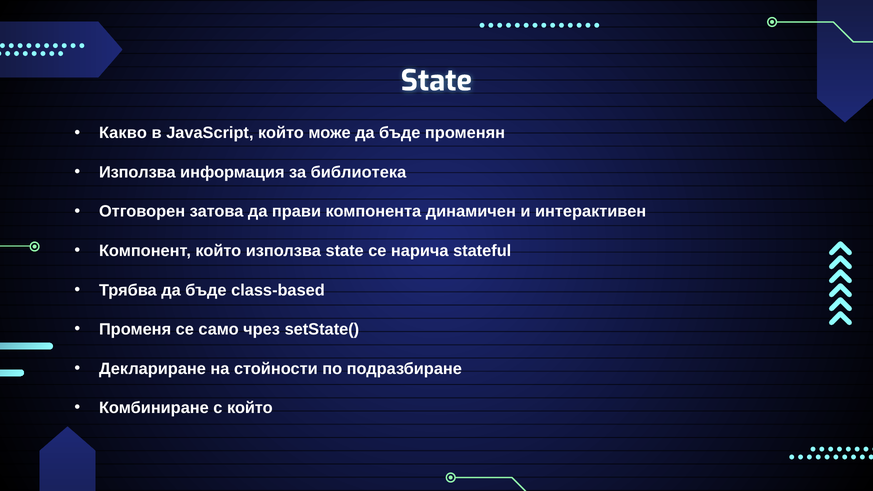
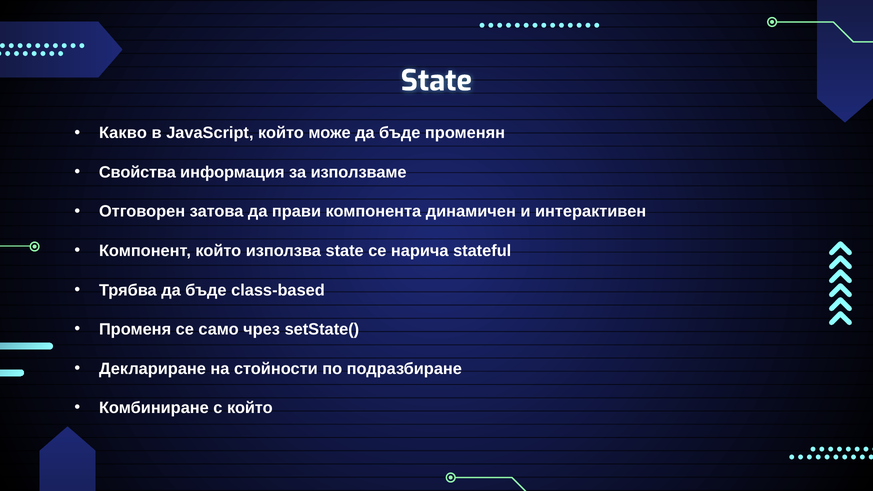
Използва: Използва -> Свойства (137, 172)
библиотека: библиотека -> използваме (359, 172)
